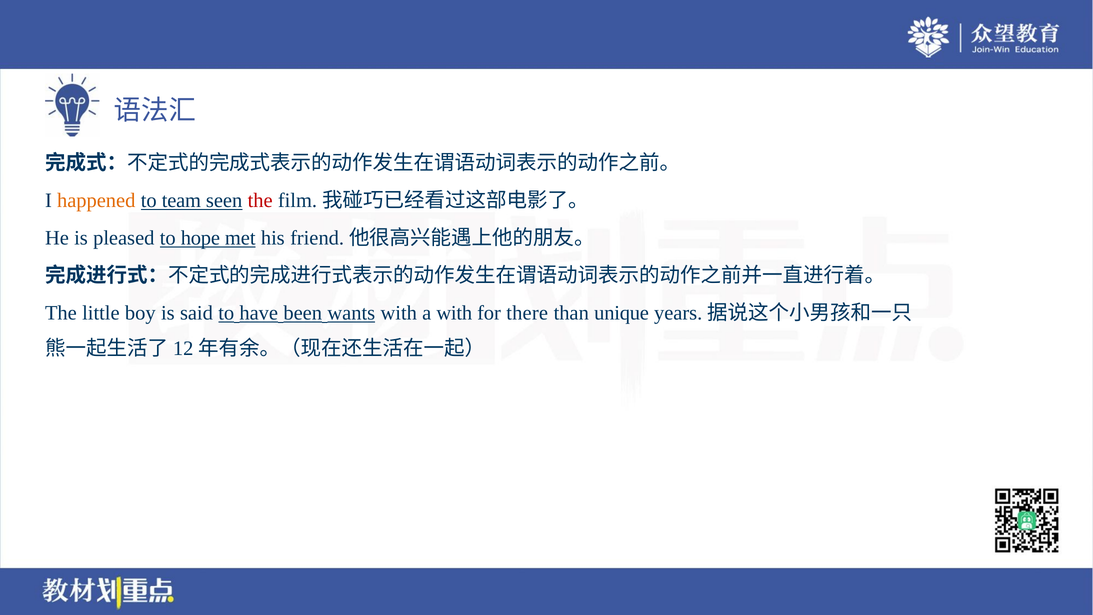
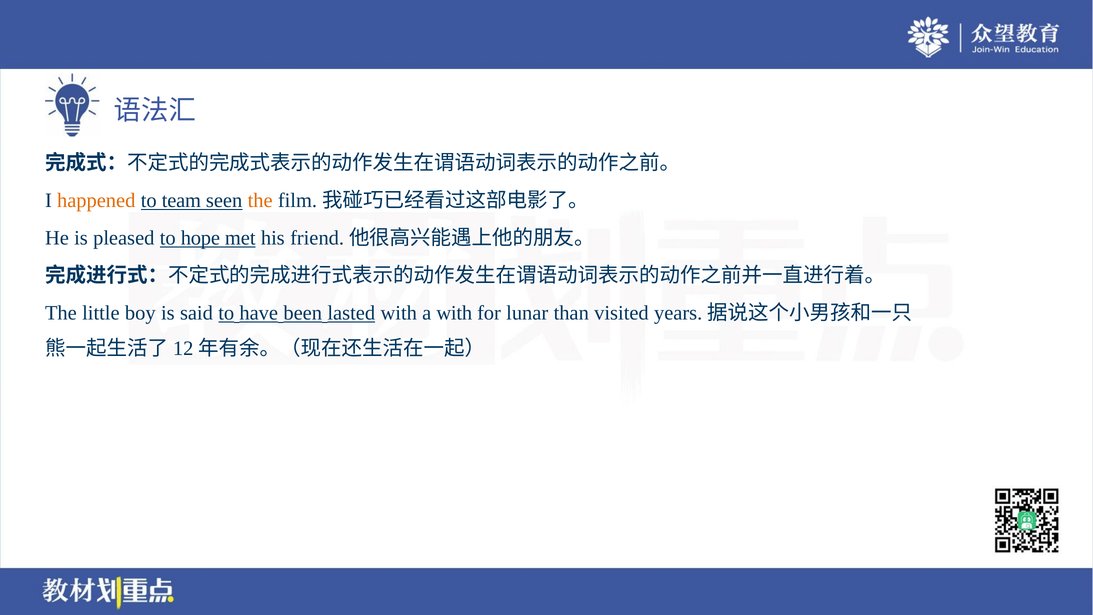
the colour: red -> orange (260, 200)
wants: wants -> lasted (351, 313)
there: there -> lunar (527, 313)
unique: unique -> visited (621, 313)
